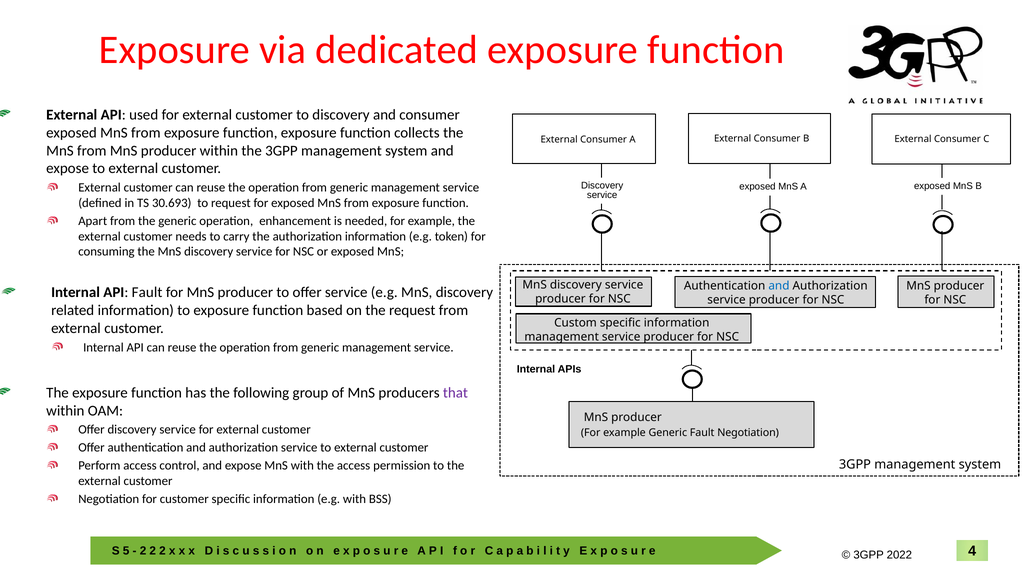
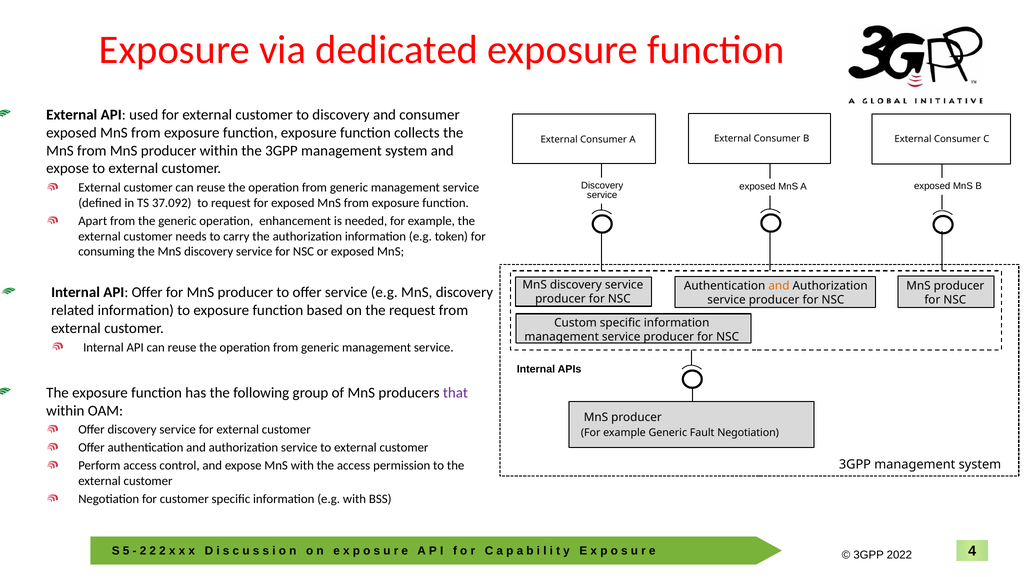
30.693: 30.693 -> 37.092 (172, 203)
and colour: blue -> orange (779, 285)
API Fault: Fault -> Offer (147, 292)
